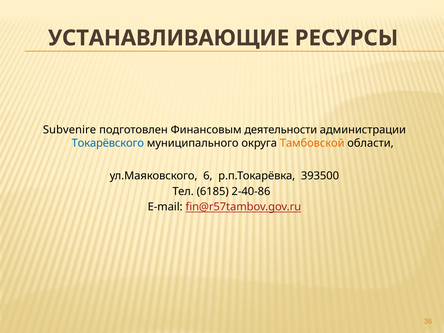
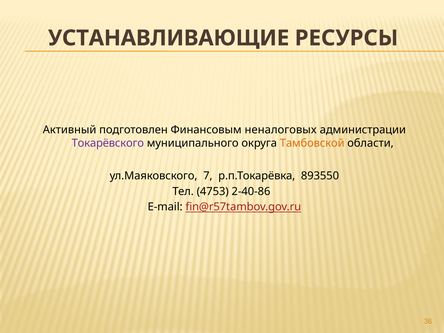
Subvenire: Subvenire -> Активный (70, 130)
деятельности: деятельности -> неналоговых (281, 130)
Токарёвского colour: blue -> purple (108, 143)
6: 6 -> 7 (208, 176)
393500: 393500 -> 893550 (320, 176)
6185: 6185 -> 4753 (213, 191)
